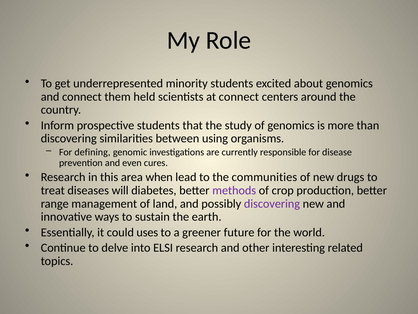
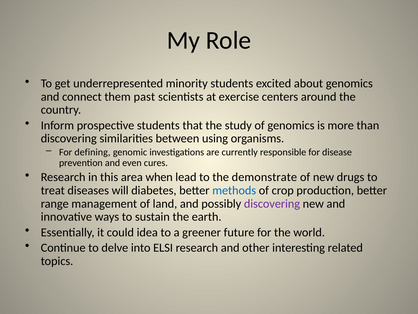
held: held -> past (144, 97)
at connect: connect -> exercise (239, 97)
communities: communities -> demonstrate (264, 177)
methods colour: purple -> blue (234, 190)
uses: uses -> idea (147, 232)
